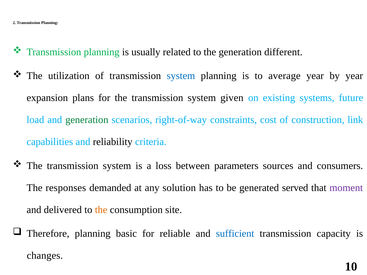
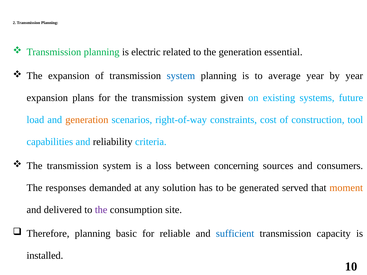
usually: usually -> electric (146, 52)
different: different -> essential (283, 52)
The utilization: utilization -> expansion (69, 76)
generation colour: green -> orange (87, 120)
link: link -> tool (355, 120)
parameters: parameters -> concerning (236, 166)
moment colour: purple -> orange (346, 188)
the colour: orange -> purple (101, 210)
changes: changes -> installed (45, 256)
